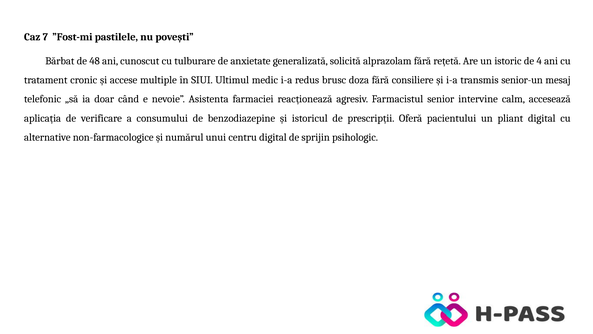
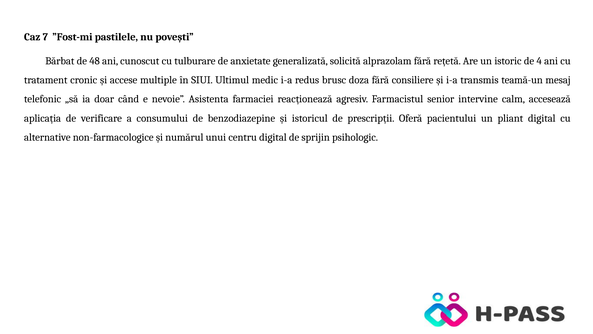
senior-un: senior-un -> teamă-un (522, 80)
